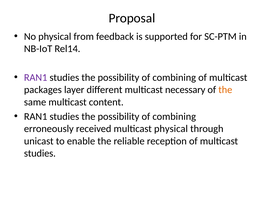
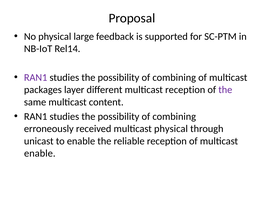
from: from -> large (84, 36)
multicast necessary: necessary -> reception (185, 90)
the colour: orange -> purple (225, 90)
studies: studies -> enable (40, 153)
